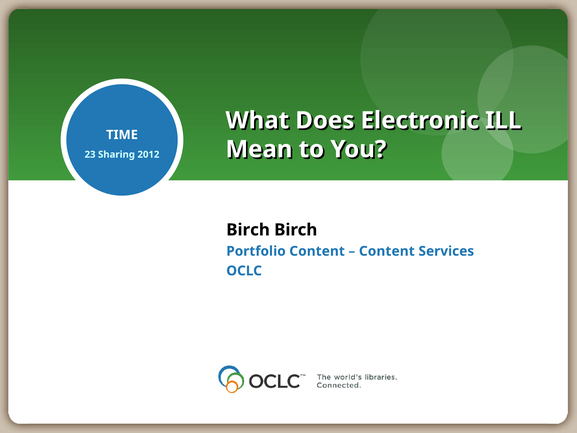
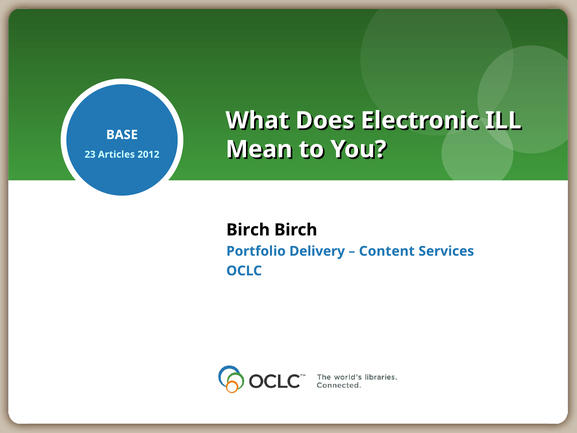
TIME: TIME -> BASE (122, 135)
Sharing: Sharing -> Articles (116, 154)
Portfolio Content: Content -> Delivery (317, 251)
